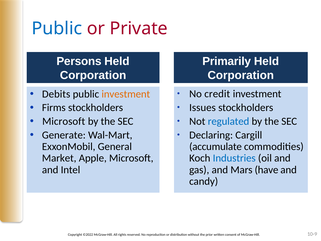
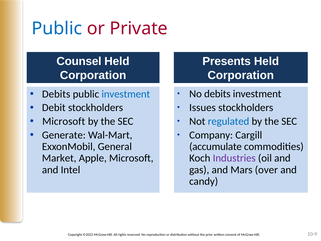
Persons: Persons -> Counsel (79, 61)
Primarily: Primarily -> Presents (227, 61)
investment colour: orange -> blue (126, 94)
No credit: credit -> debits (217, 94)
Firms: Firms -> Debit (54, 108)
Declaring: Declaring -> Company (211, 135)
Industries colour: blue -> purple (234, 158)
have: have -> over (266, 170)
